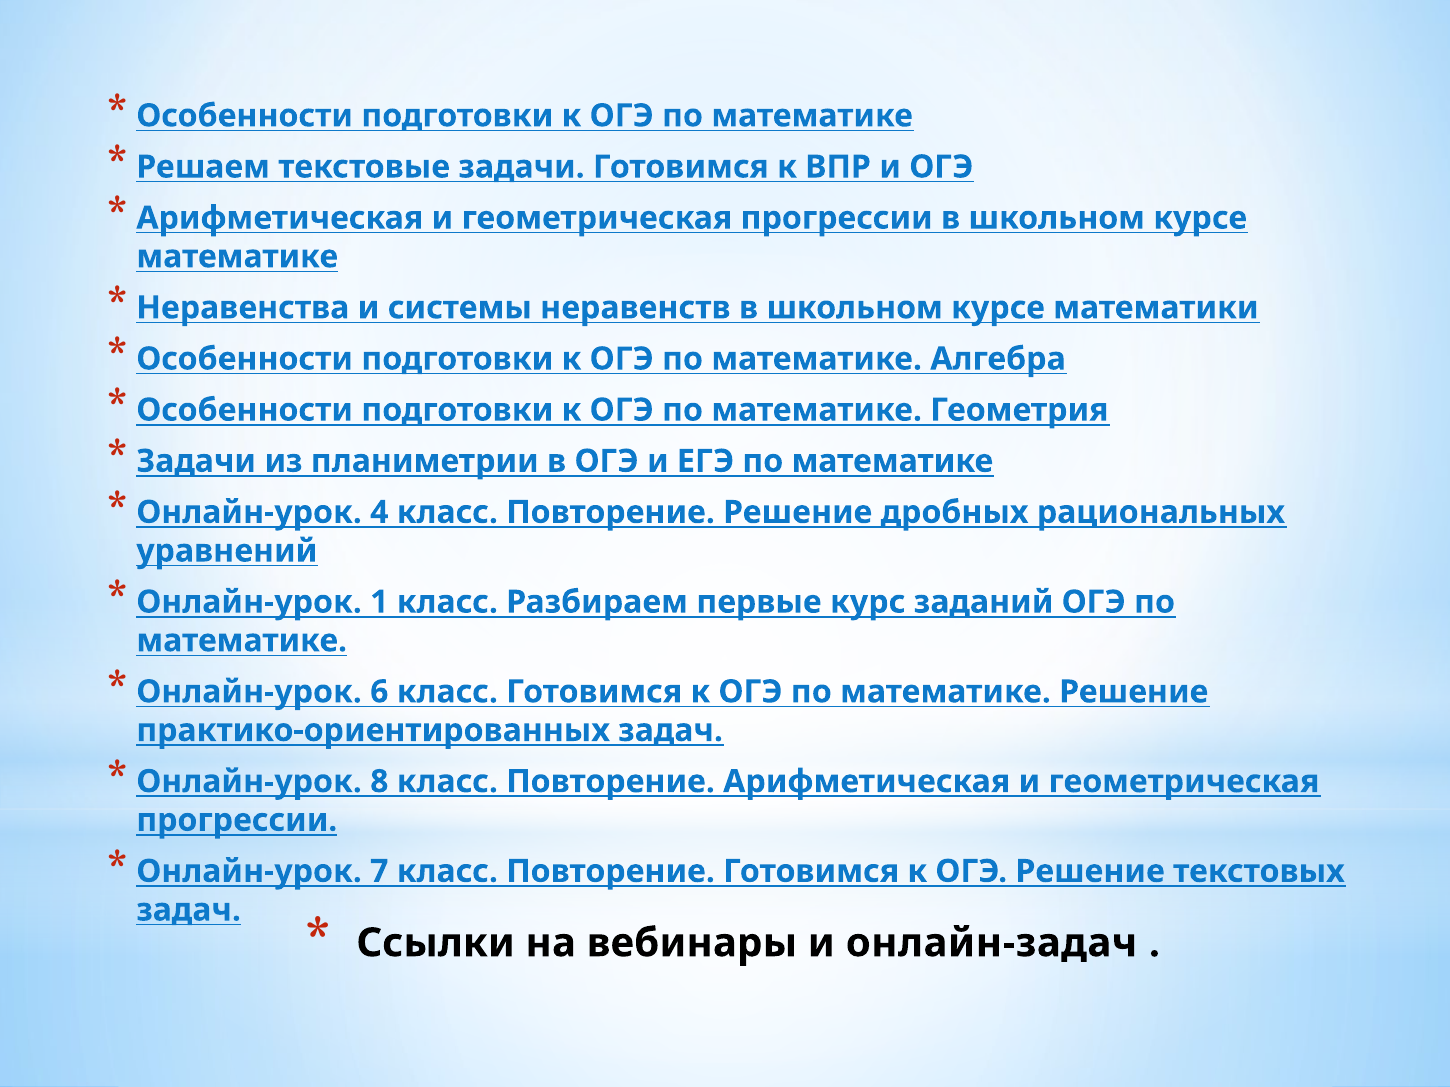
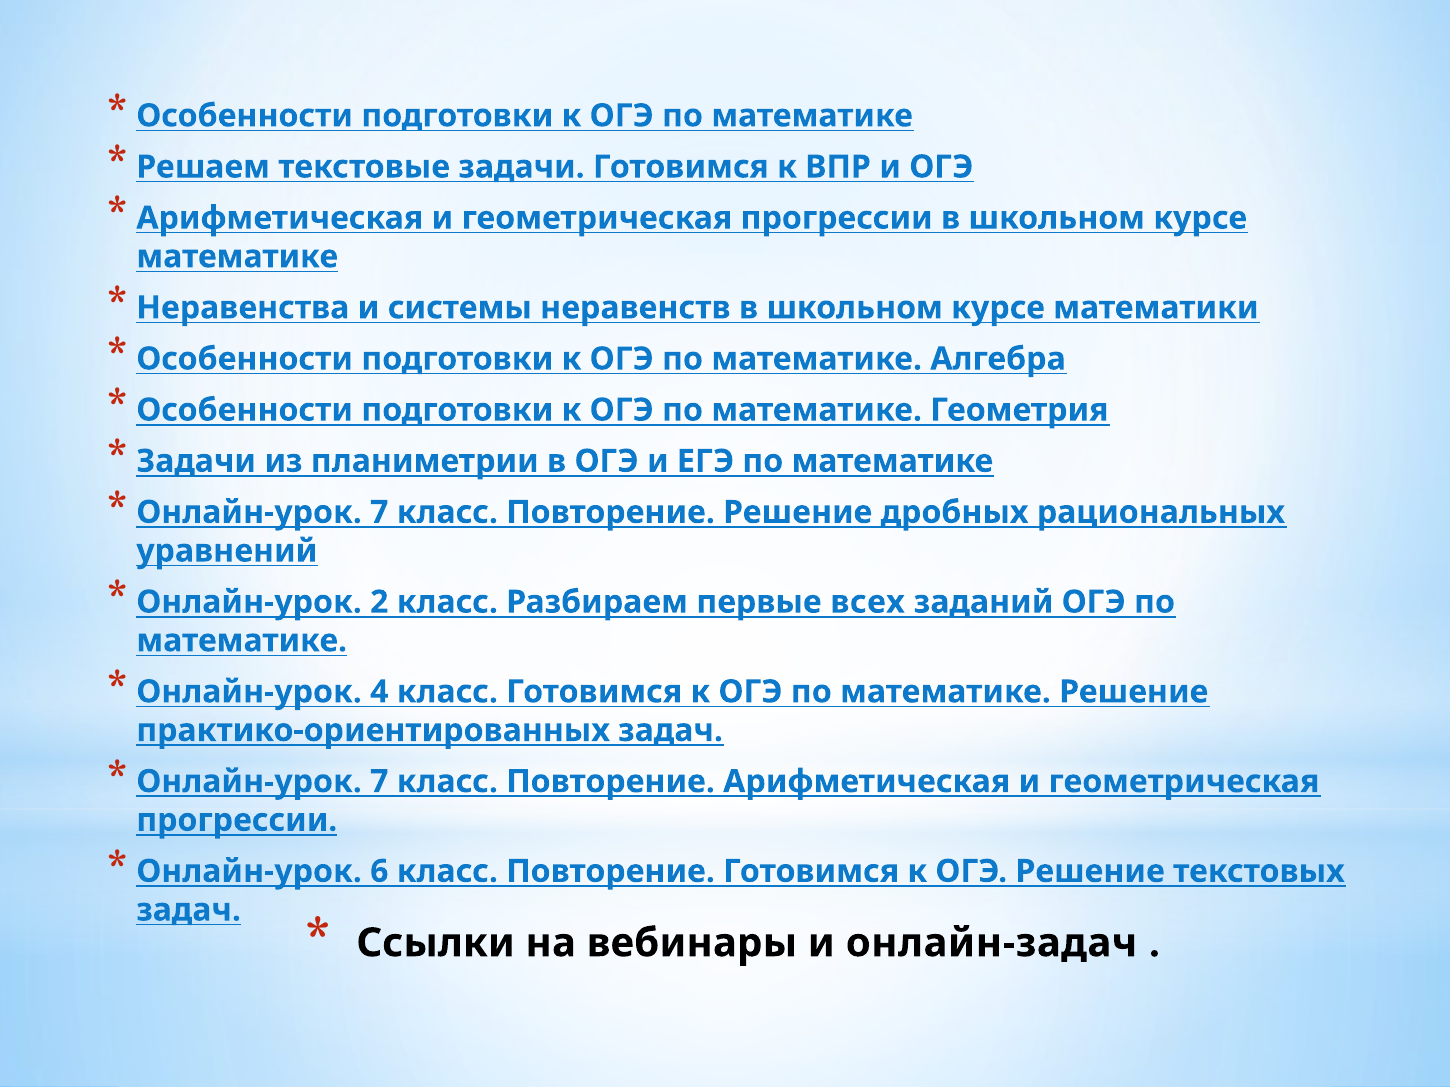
4: 4 -> 7 (379, 513)
1: 1 -> 2 (379, 602)
курс: курс -> всех (868, 602)
6: 6 -> 4 (379, 692)
8: 8 -> 7 (379, 782)
7: 7 -> 6 (379, 872)
